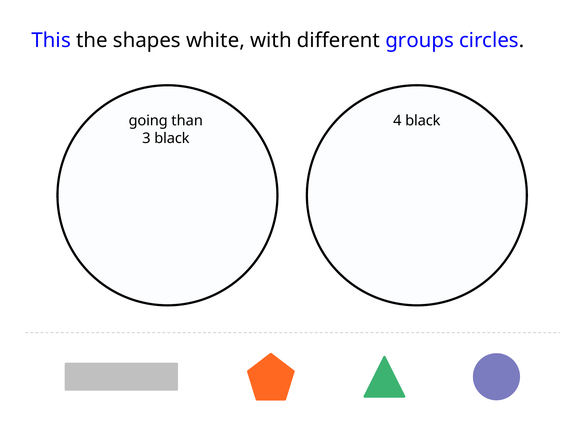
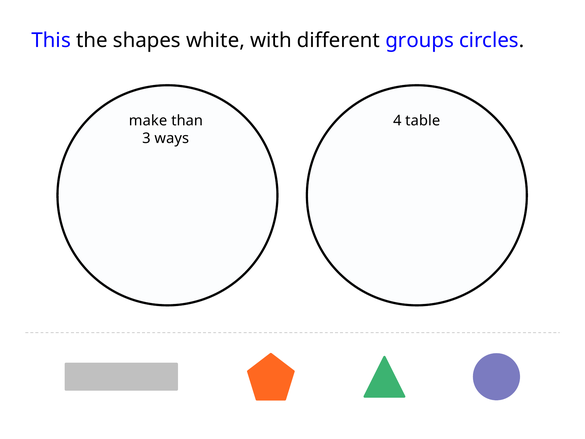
going: going -> make (148, 121)
4 black: black -> table (423, 121)
black: black -> ways (172, 138)
